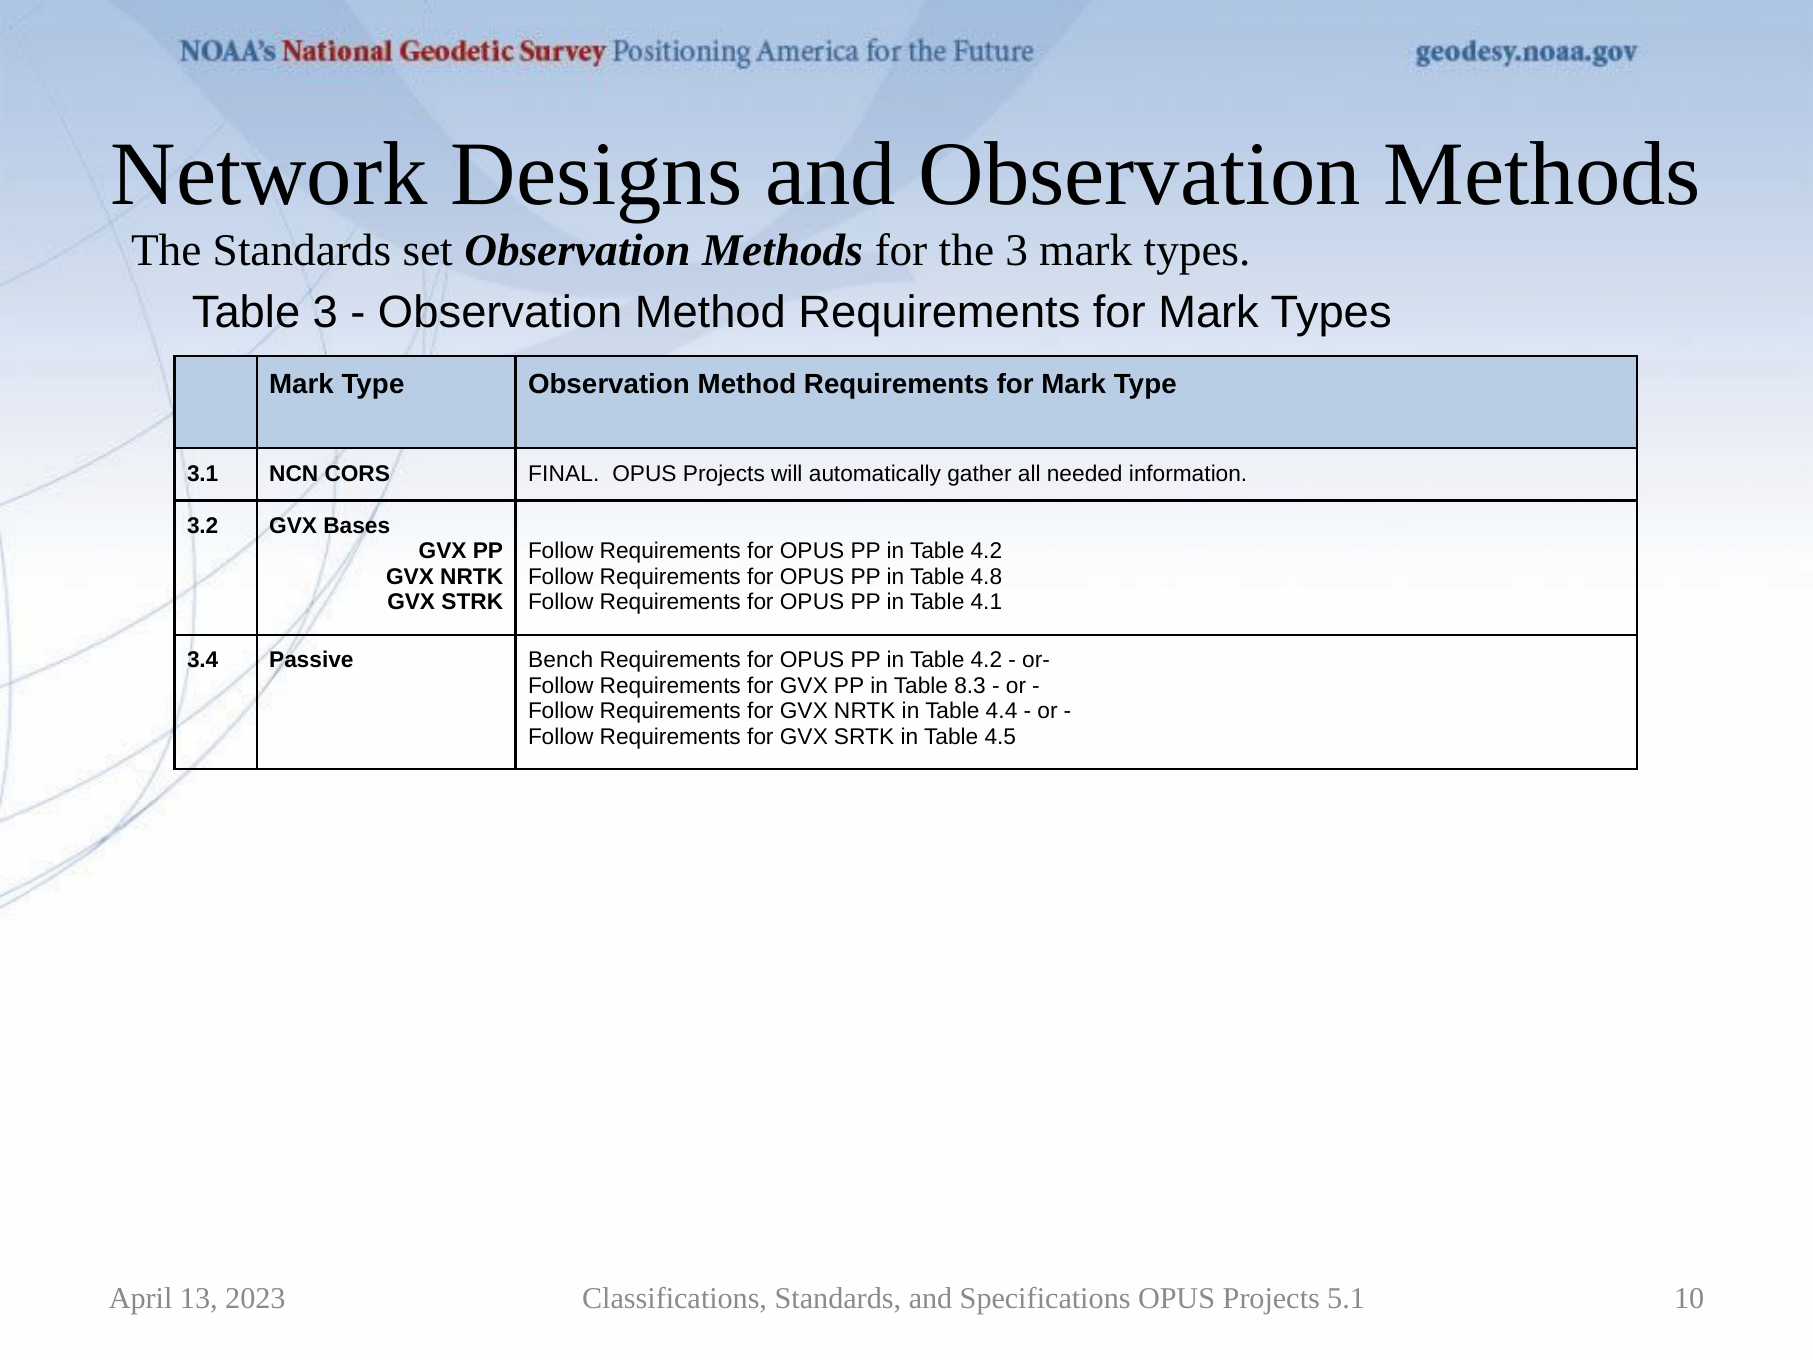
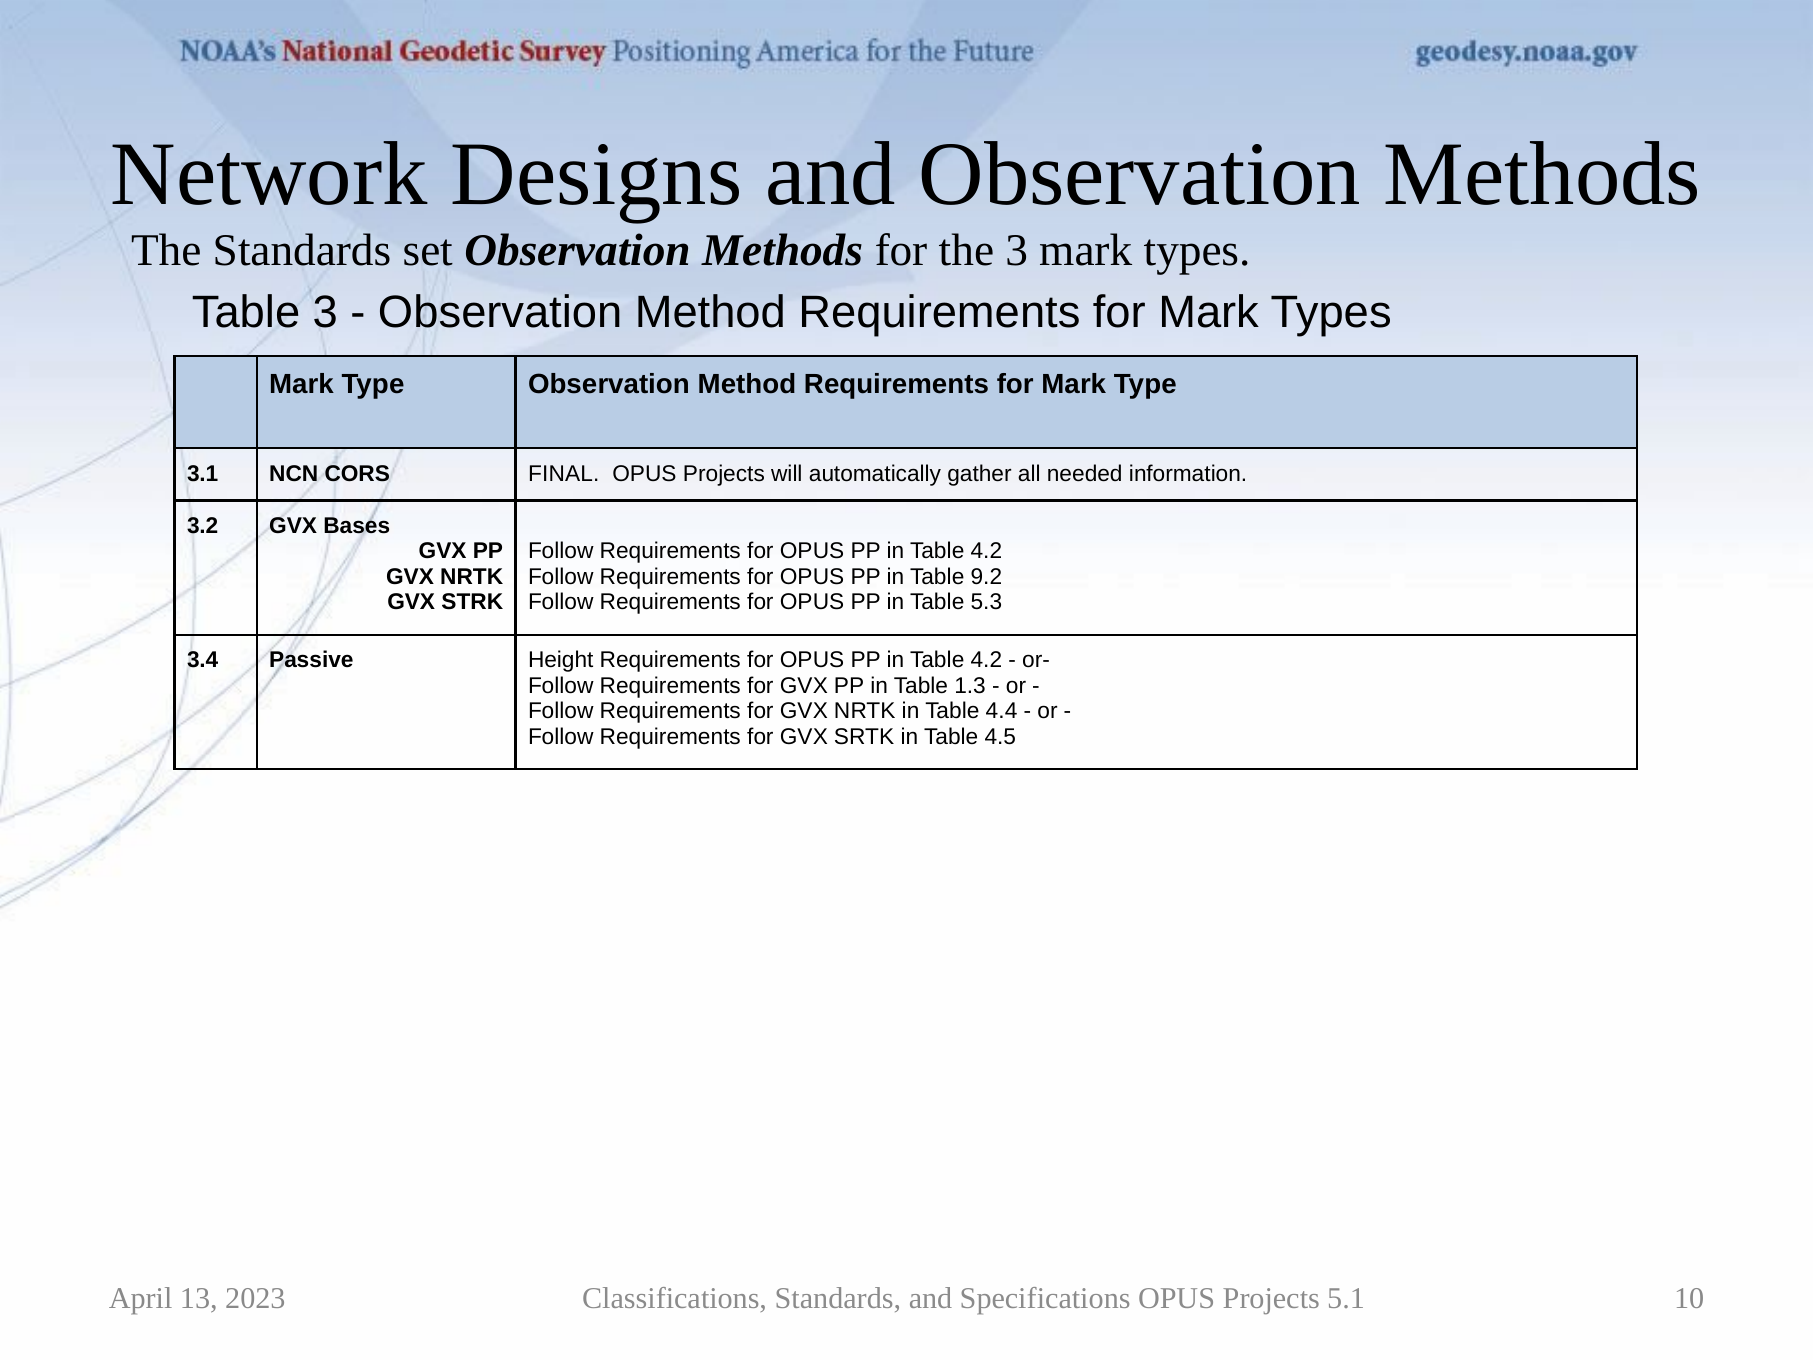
4.8: 4.8 -> 9.2 (986, 577)
4.1: 4.1 -> 5.3 (986, 602)
Bench: Bench -> Height (561, 660)
8.3: 8.3 -> 1.3 (970, 686)
